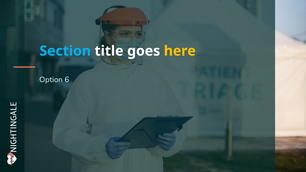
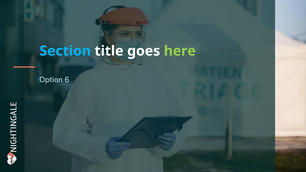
here colour: yellow -> light green (180, 51)
